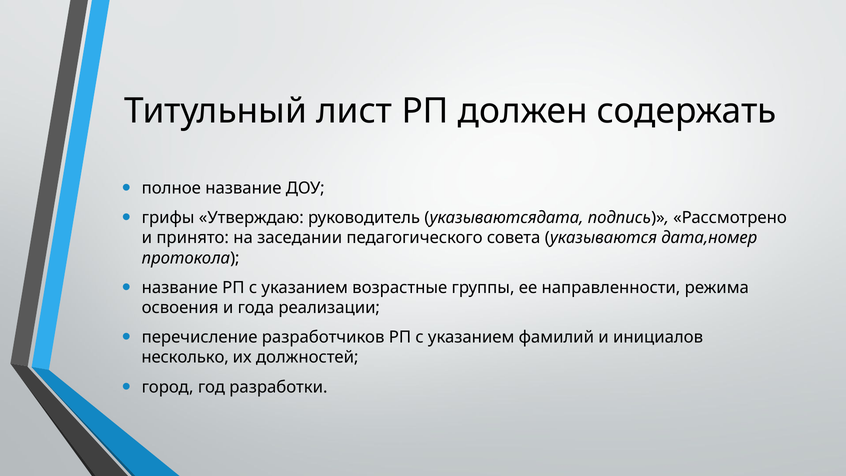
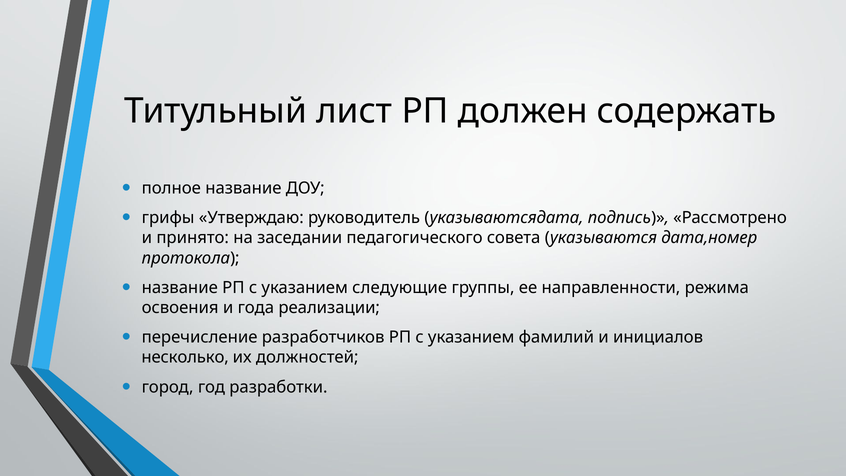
возрастные: возрастные -> следующие (400, 288)
